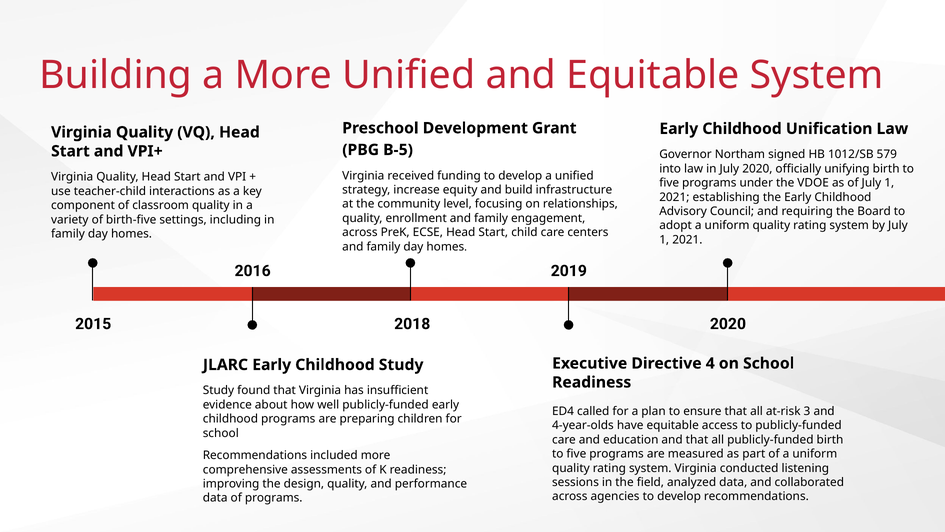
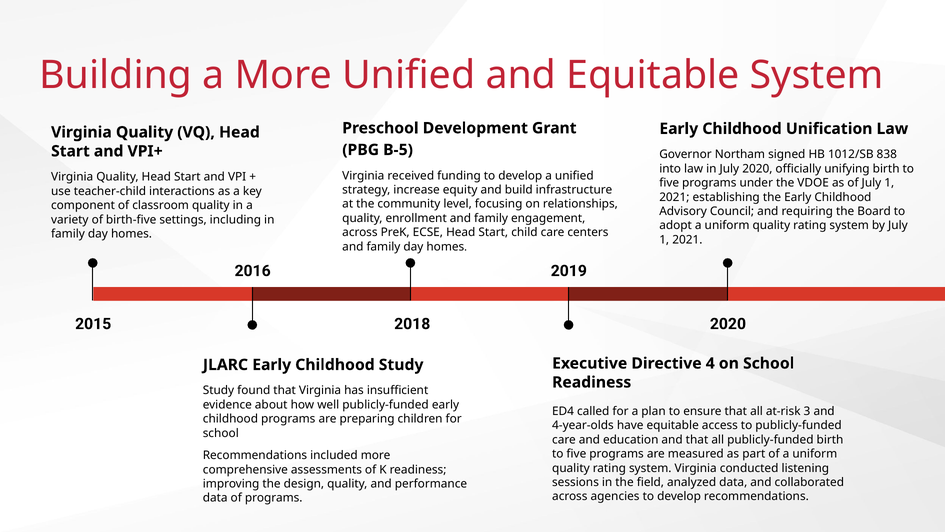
579: 579 -> 838 (887, 154)
